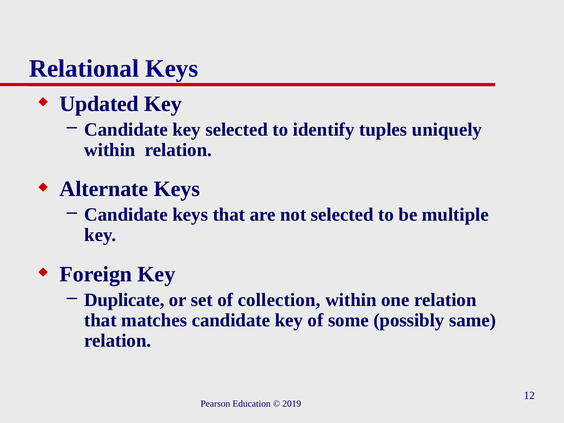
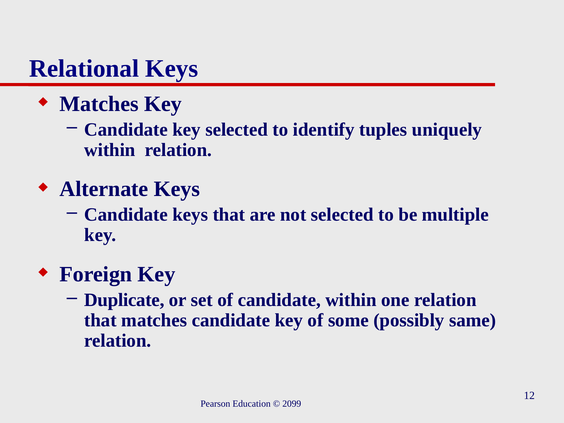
Updated: Updated -> Matches (99, 104)
of collection: collection -> candidate (279, 300)
2019: 2019 -> 2099 (292, 404)
